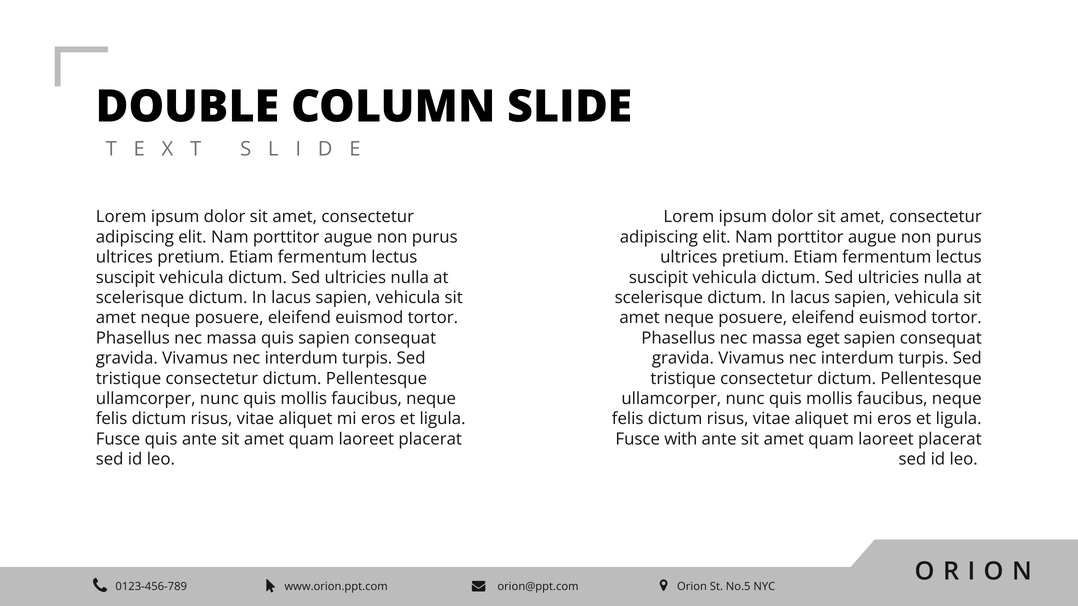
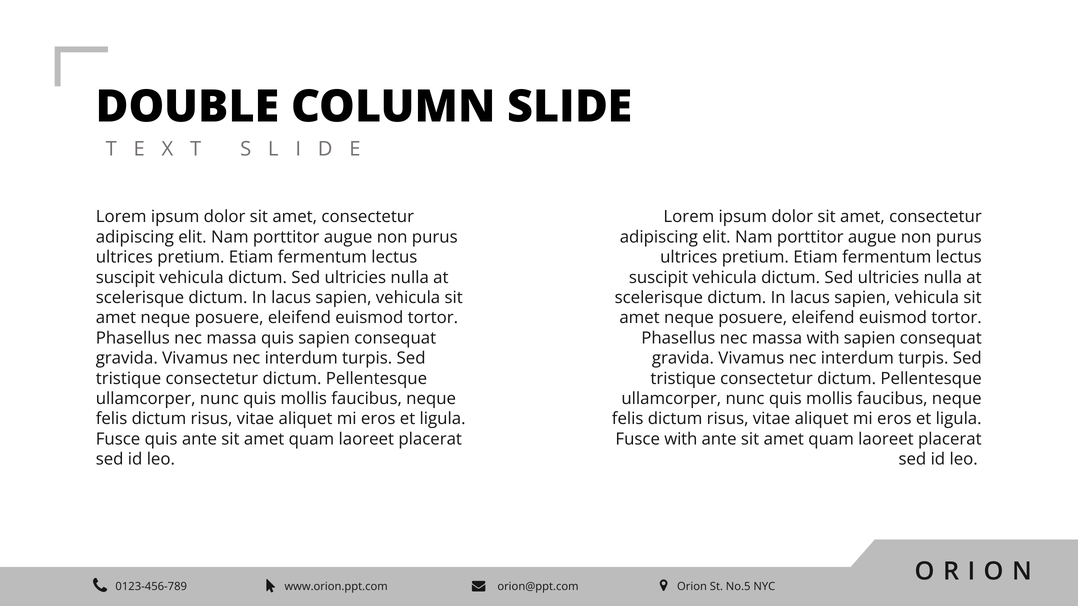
massa eget: eget -> with (823, 338)
